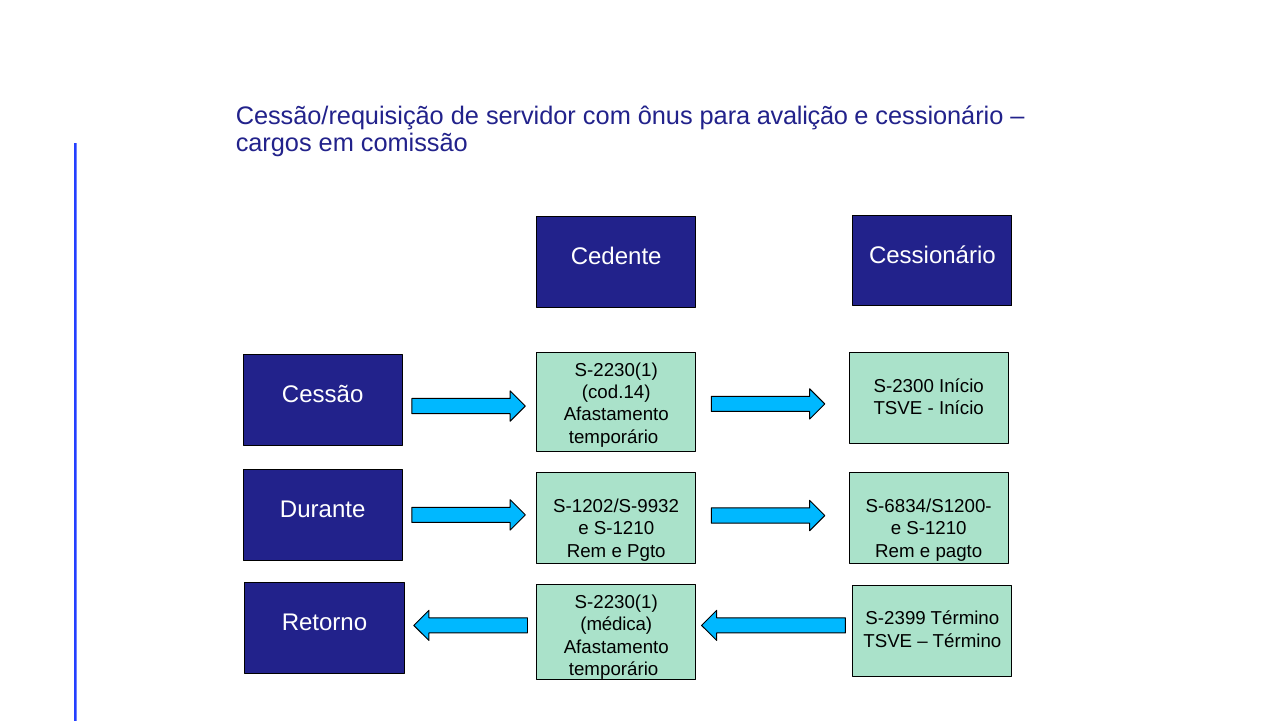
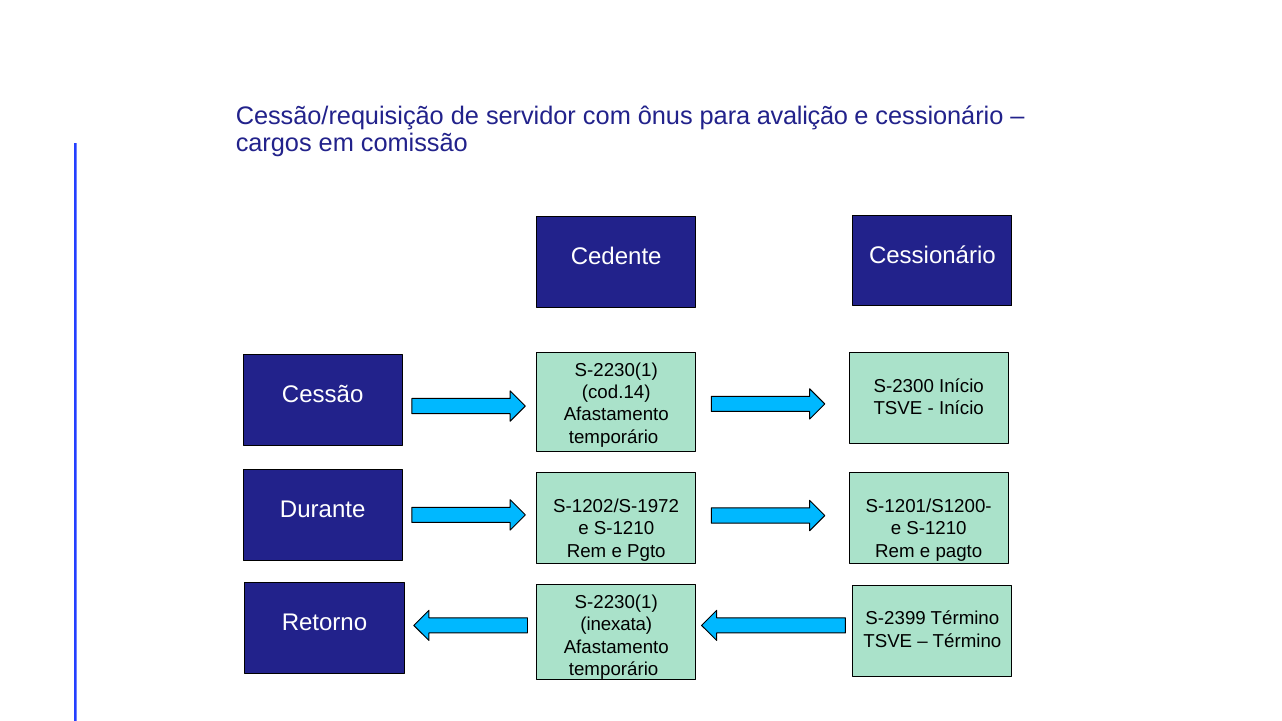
S-1202/S-9932: S-1202/S-9932 -> S-1202/S-1972 (616, 506)
S-6834/S1200-: S-6834/S1200- -> S-1201/S1200- (929, 506)
médica: médica -> inexata (616, 625)
